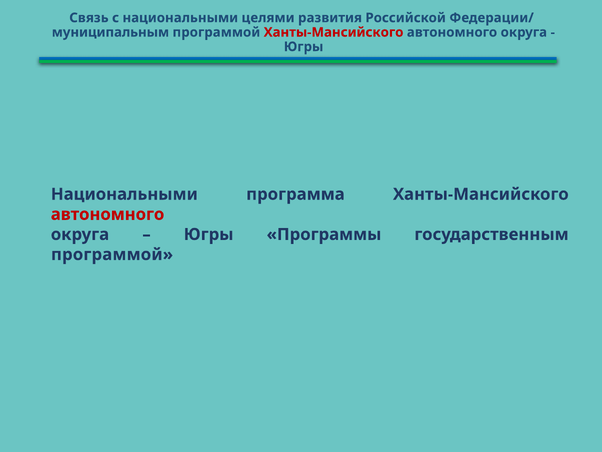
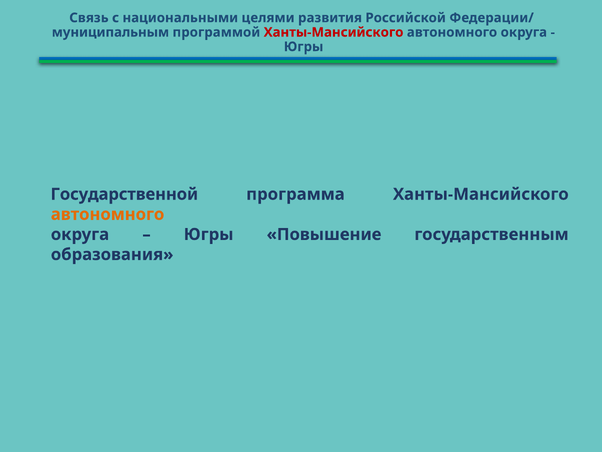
Национальными: Национальными -> Государственной (124, 194)
автономного colour: red -> orange (108, 214)
Программы: Программы -> Повышение (324, 234)
программой: программой -> образования (112, 254)
